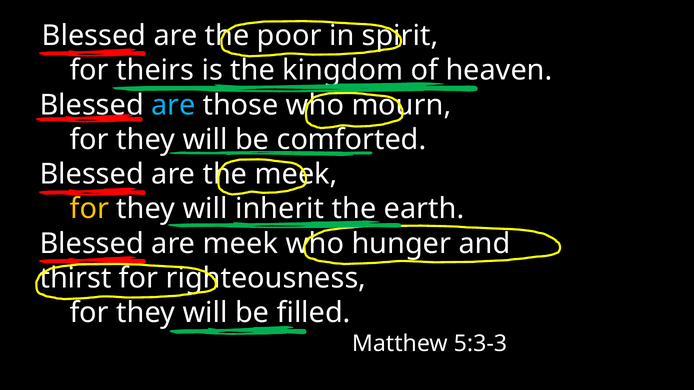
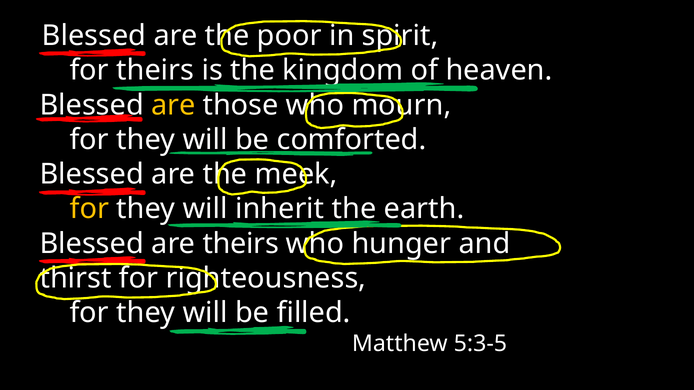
are colour: light blue -> yellow (173, 105)
are meek: meek -> theirs (241, 244)
5:3-3: 5:3-3 -> 5:3-5 (480, 344)
